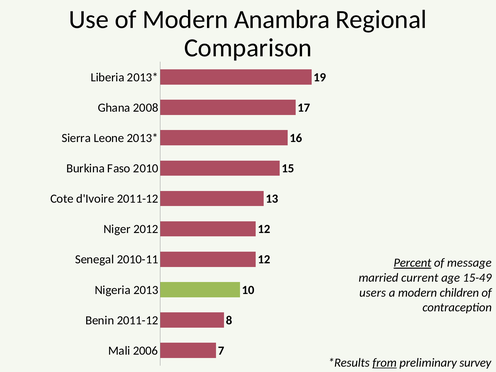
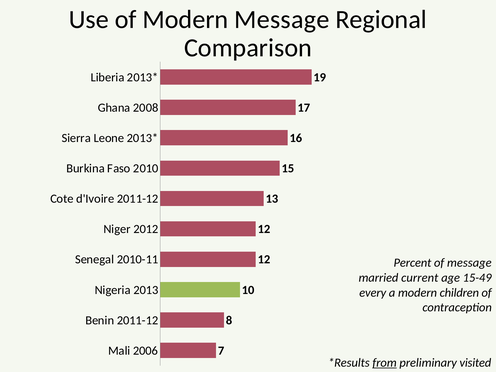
Modern Anambra: Anambra -> Message (282, 20)
Percent underline: present -> none (412, 263)
users: users -> every (373, 293)
survey: survey -> visited (475, 363)
